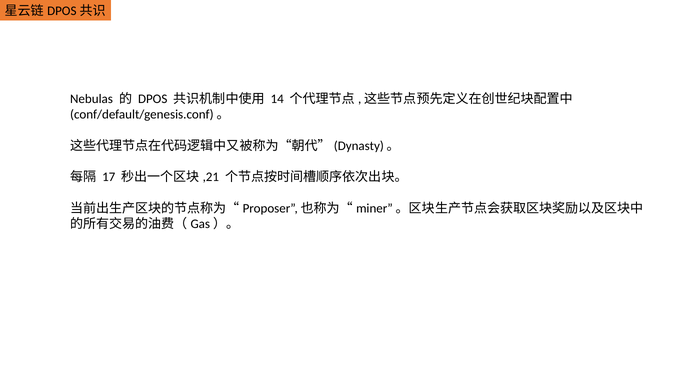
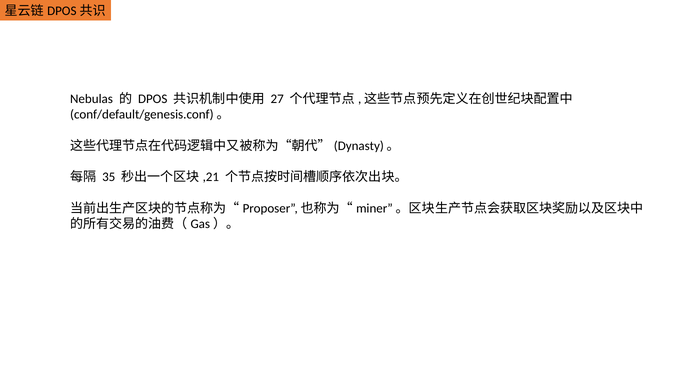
14: 14 -> 27 (277, 99)
17: 17 -> 35 (109, 177)
